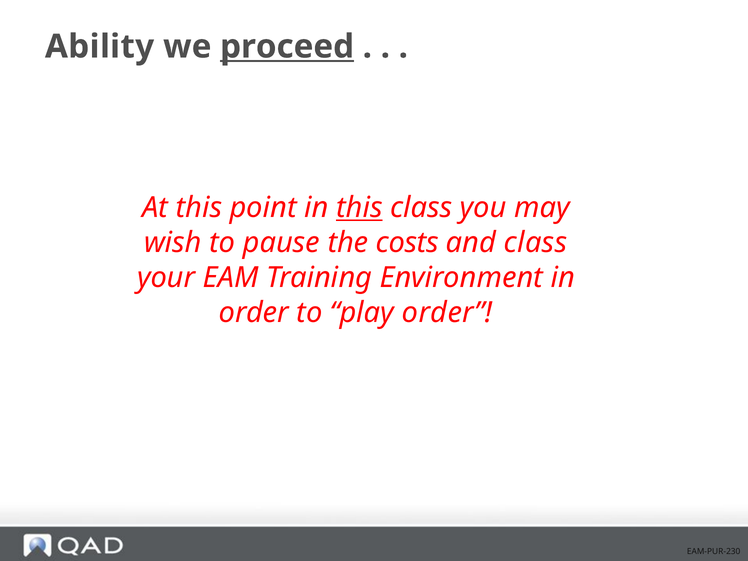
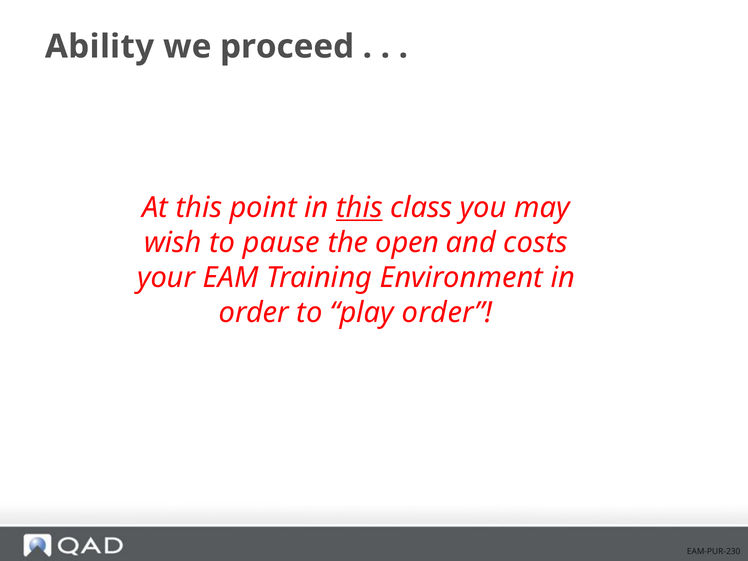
proceed underline: present -> none (287, 47)
costs: costs -> open (407, 243)
and class: class -> costs (536, 243)
